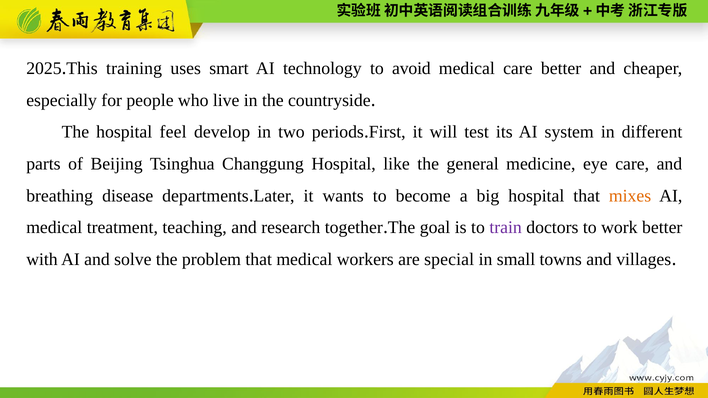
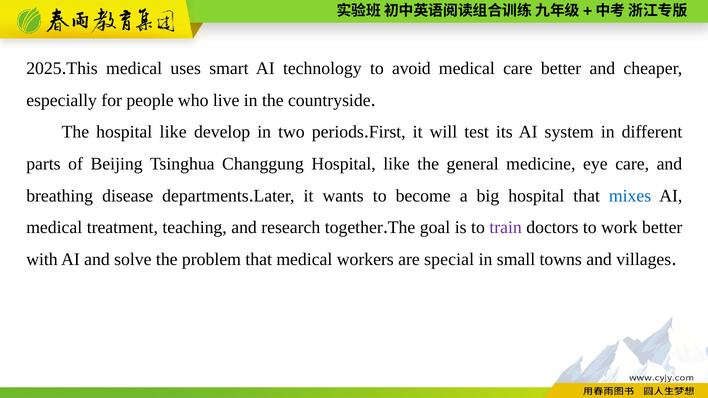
training: training -> medical (134, 68)
The hospital feel: feel -> like (173, 132)
mixes colour: orange -> blue (630, 196)
